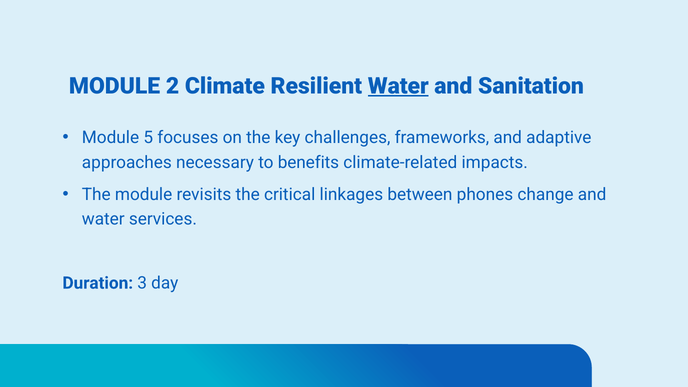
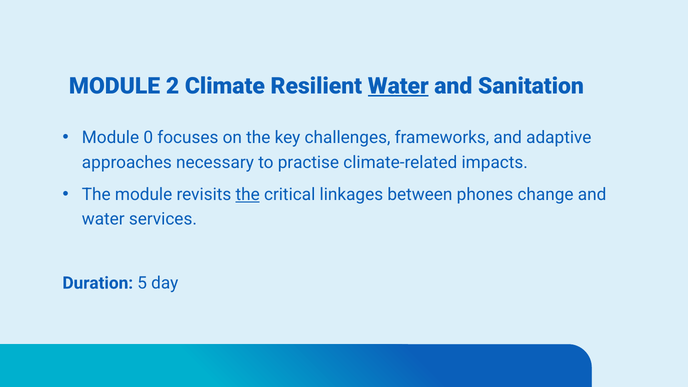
5: 5 -> 0 (148, 138)
benefits: benefits -> practise (308, 162)
the underline: none -> present (248, 194)
3: 3 -> 5 (142, 283)
